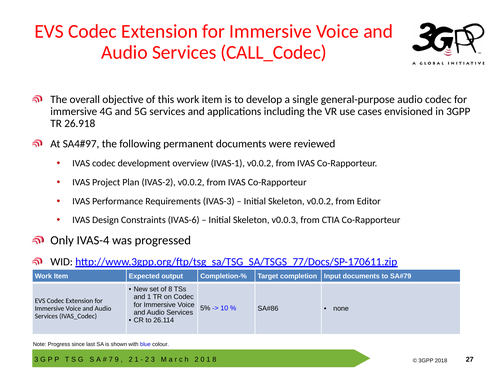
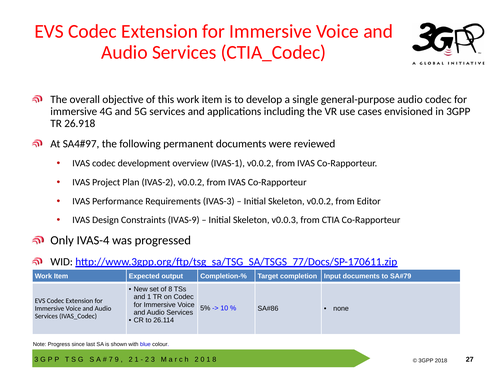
CALL_Codec: CALL_Codec -> CTIA_Codec (273, 52)
IVAS-6: IVAS-6 -> IVAS-9 (184, 220)
